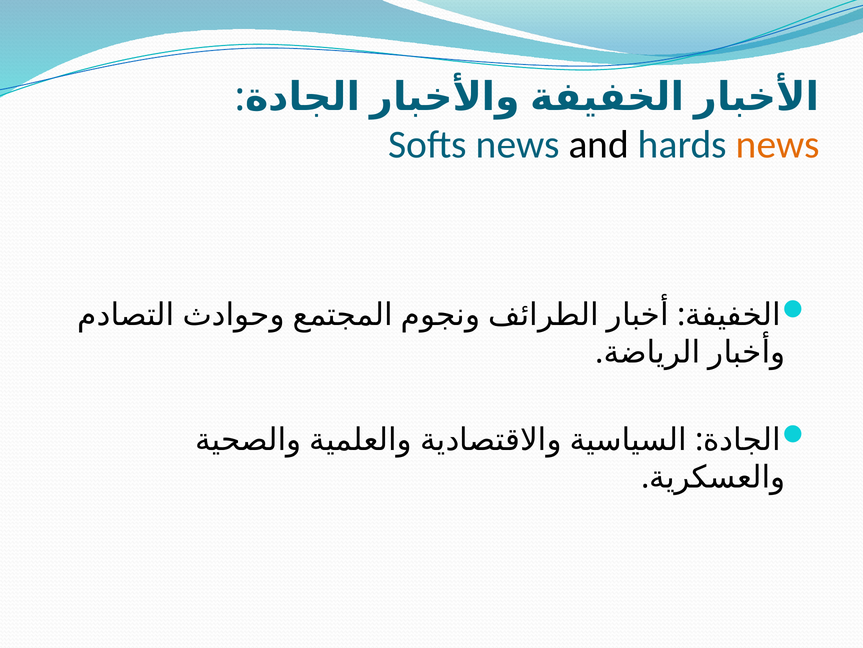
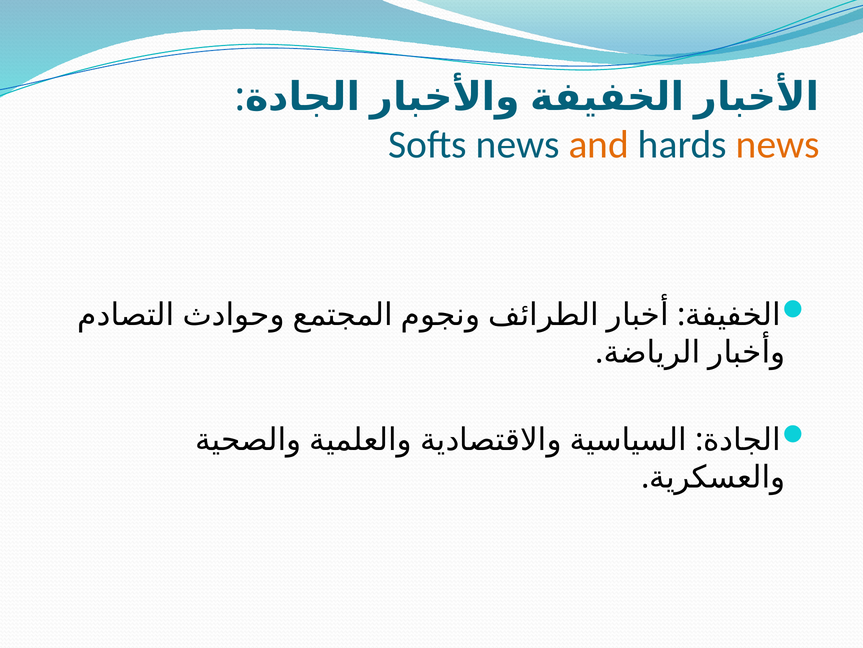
and colour: black -> orange (599, 145)
